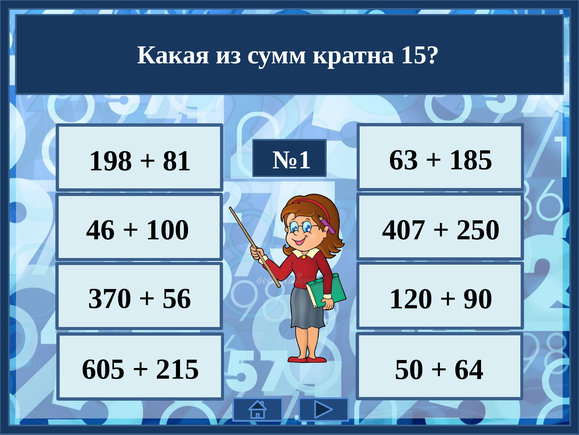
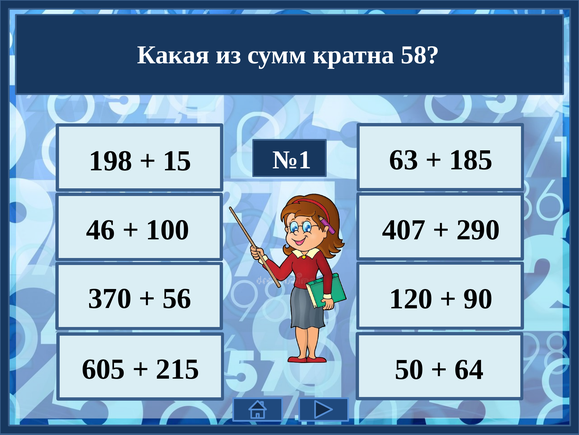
15: 15 -> 58 (420, 55)
81: 81 -> 15 (177, 161)
250: 250 -> 290 (478, 229)
